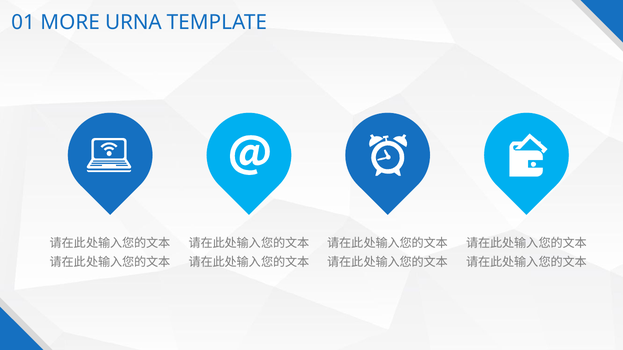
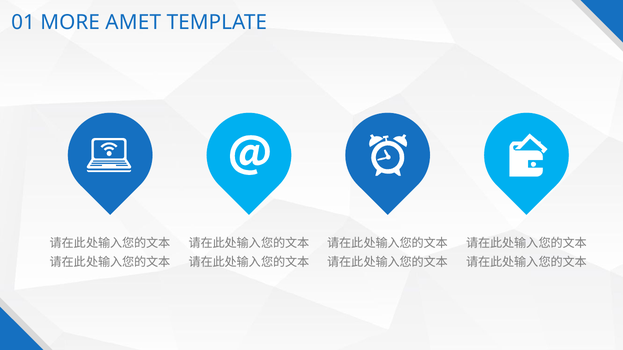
URNA: URNA -> AMET (133, 22)
